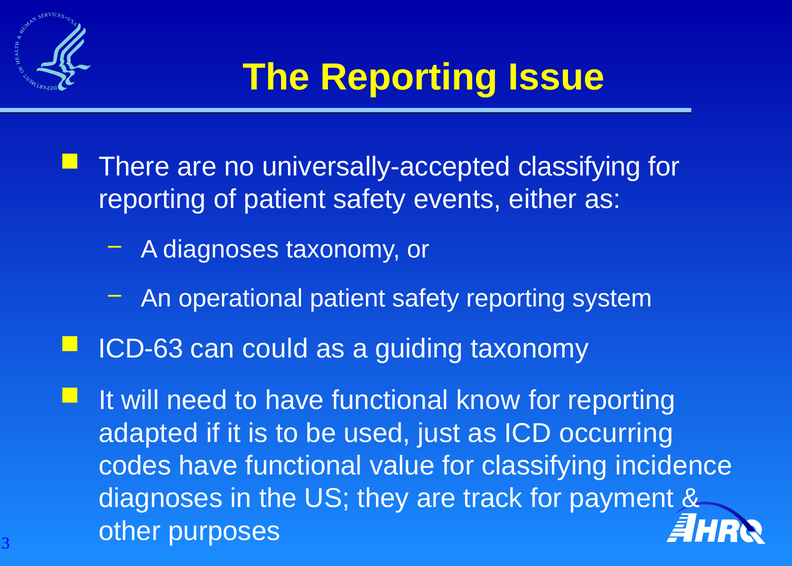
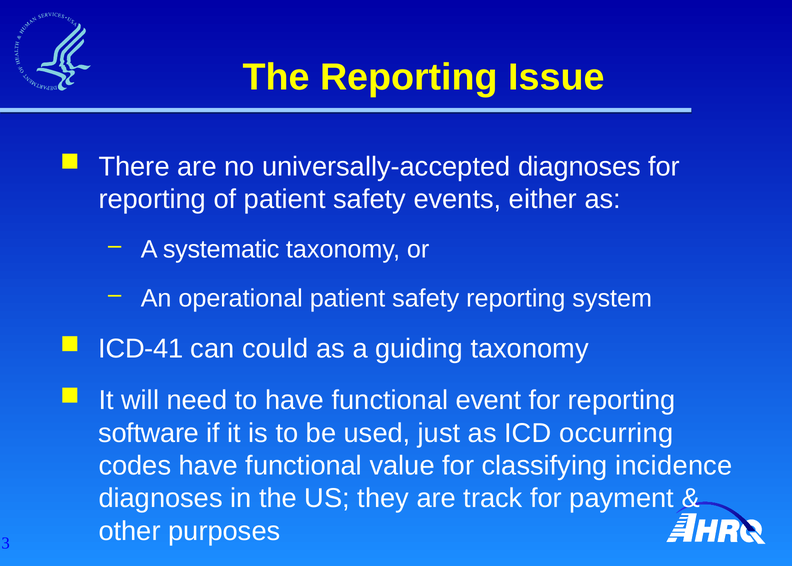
universally-accepted classifying: classifying -> diagnoses (579, 166)
A diagnoses: diagnoses -> systematic (221, 249)
ICD-63: ICD-63 -> ICD-41 (141, 349)
know: know -> event (489, 400)
adapted: adapted -> software (149, 433)
